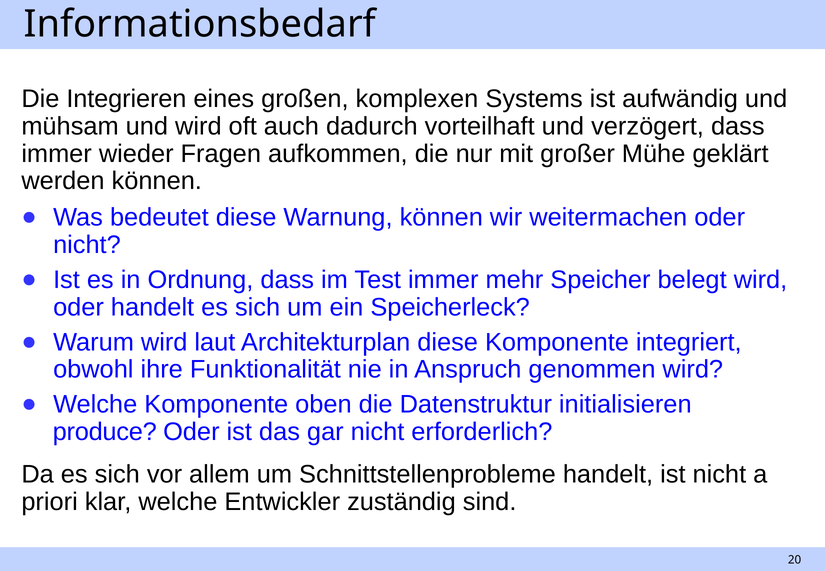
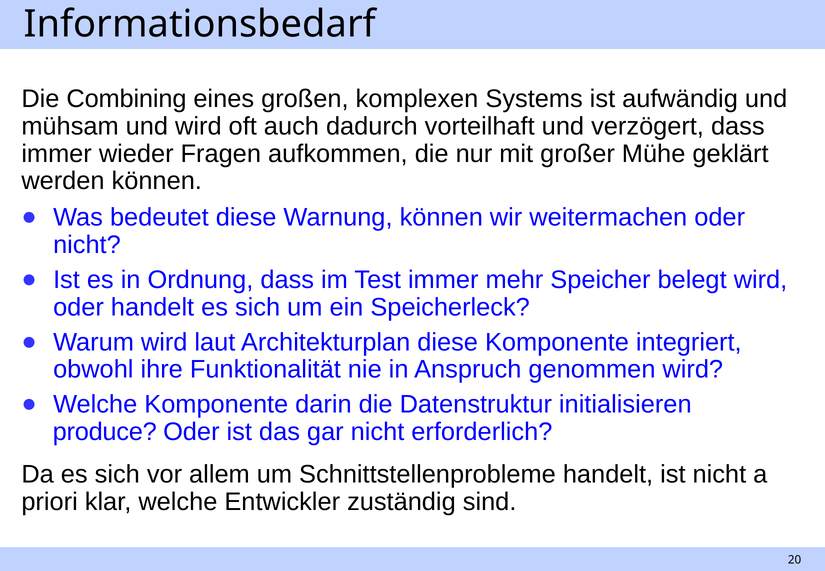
Integrieren: Integrieren -> Combining (126, 99)
oben: oben -> darin (323, 405)
